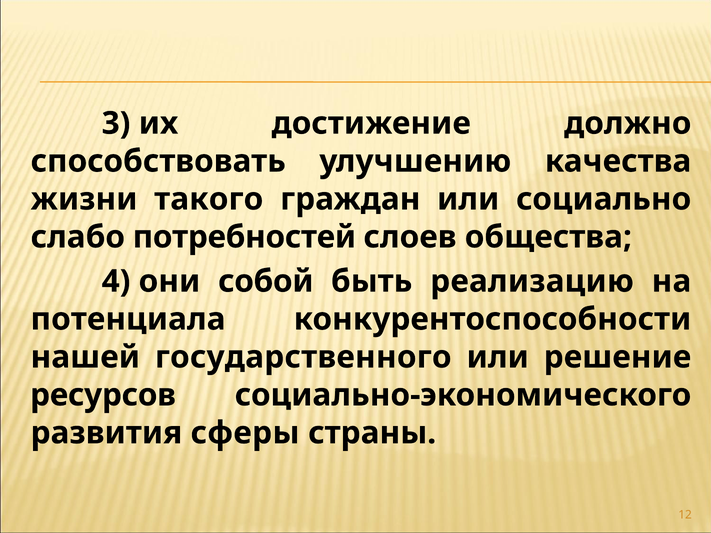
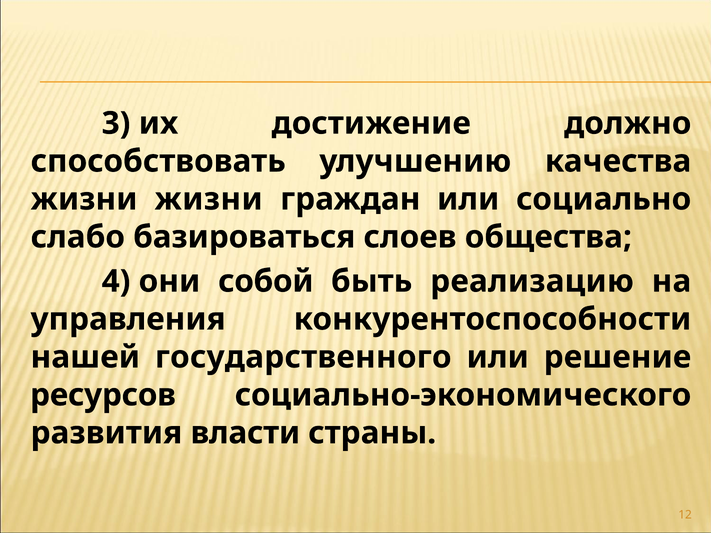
жизни такого: такого -> жизни (209, 199)
потребностей: потребностей -> базироваться (244, 237)
потенциала: потенциала -> управления (128, 319)
сферы: сферы -> власти (245, 433)
